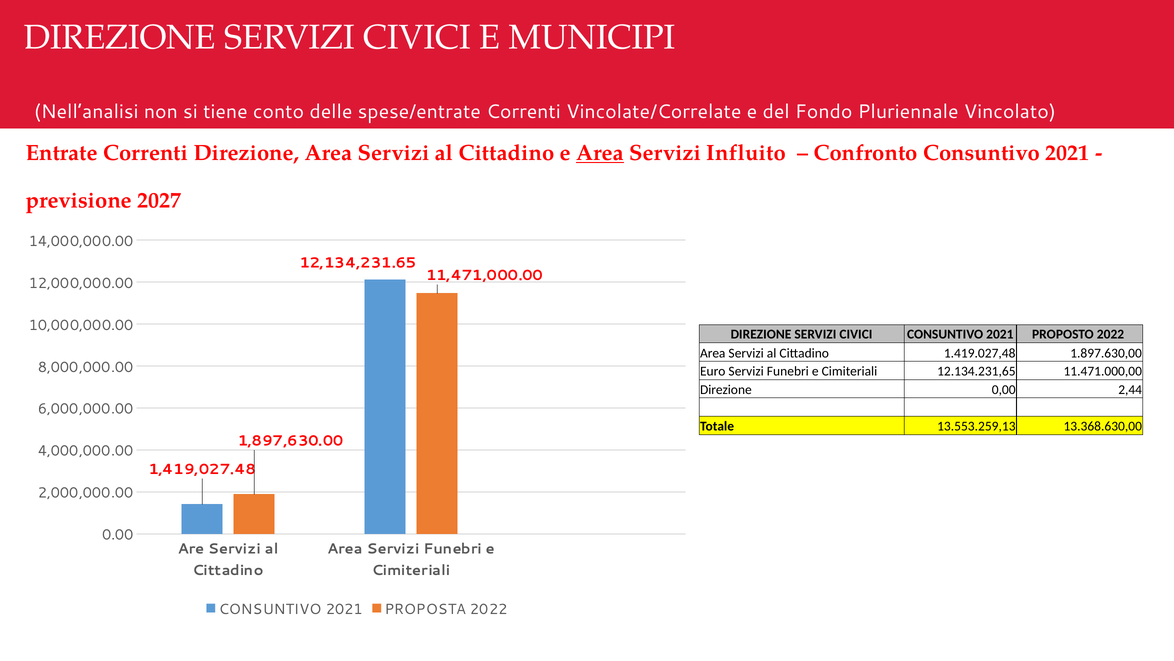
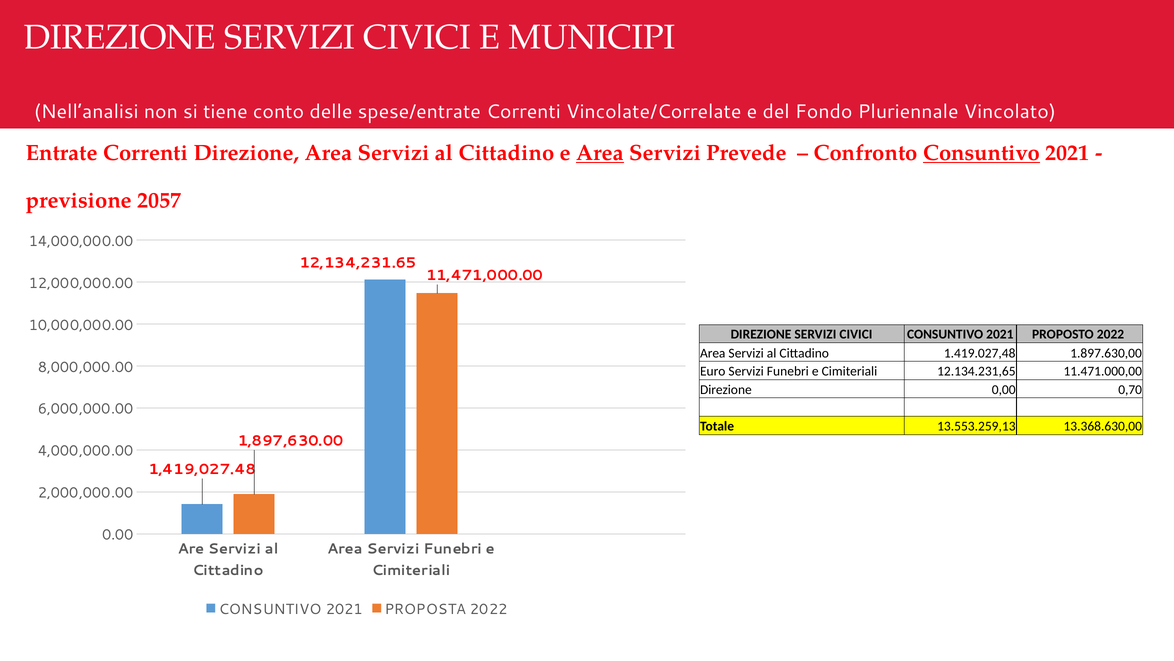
Influito: Influito -> Prevede (746, 153)
Consuntivo underline: none -> present (982, 153)
2027: 2027 -> 2057 (159, 200)
2,44: 2,44 -> 0,70 (1130, 389)
